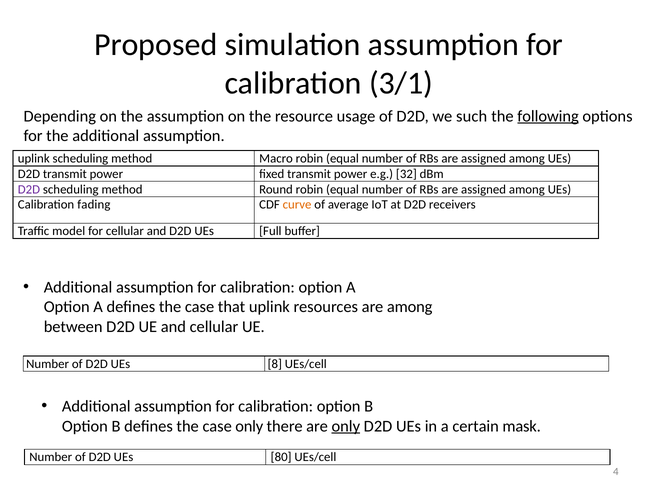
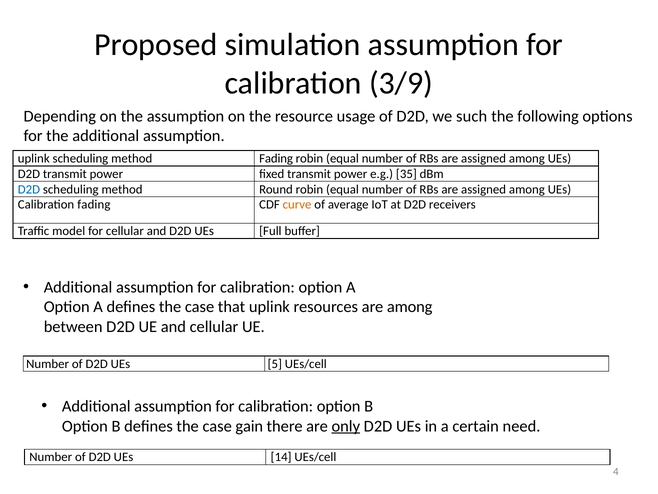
3/1: 3/1 -> 3/9 (401, 83)
following underline: present -> none (548, 116)
method Macro: Macro -> Fading (276, 158)
32: 32 -> 35 (406, 174)
D2D colour: purple -> blue (29, 189)
8: 8 -> 5 (275, 364)
case only: only -> gain (249, 426)
mask: mask -> need (522, 426)
80: 80 -> 14 (281, 457)
